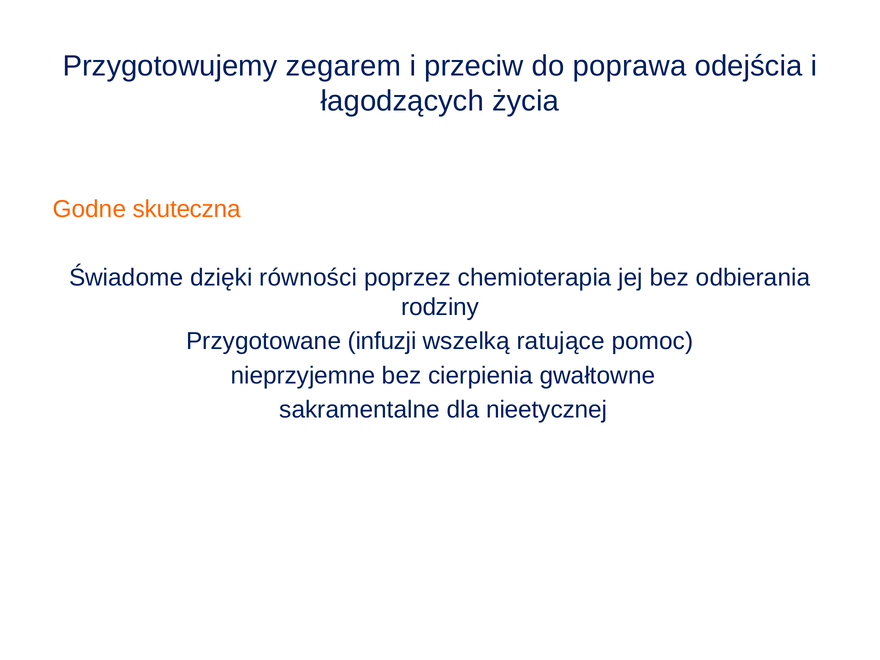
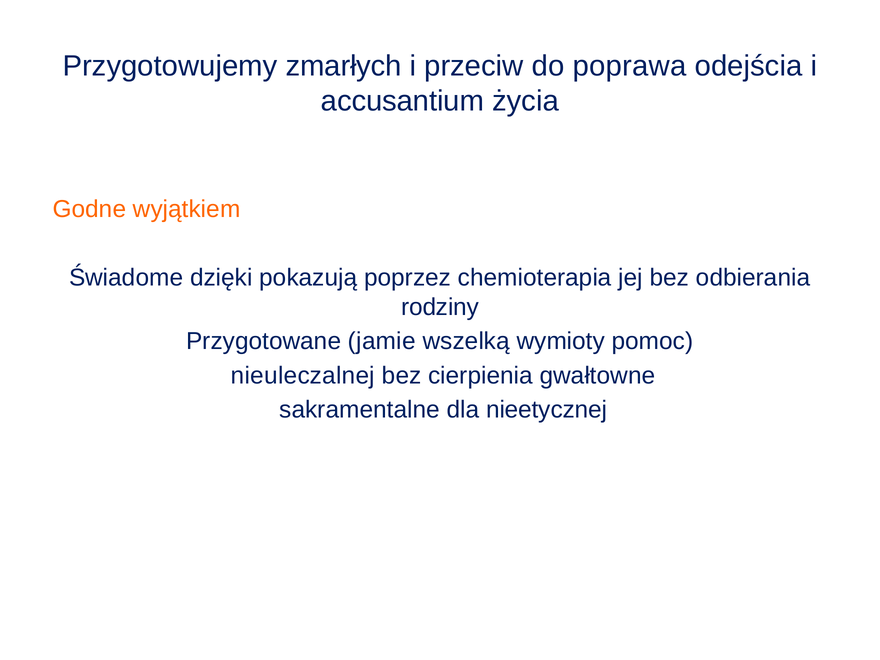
zegarem: zegarem -> zmarłych (344, 66)
łagodzących: łagodzących -> accusantium (403, 101)
skuteczna: skuteczna -> wyjątkiem (187, 209)
równości: równości -> pokazują (308, 278)
infuzji: infuzji -> jamie (382, 341)
ratujące: ratujące -> wymioty (561, 341)
nieprzyjemne: nieprzyjemne -> nieuleczalnej (303, 376)
